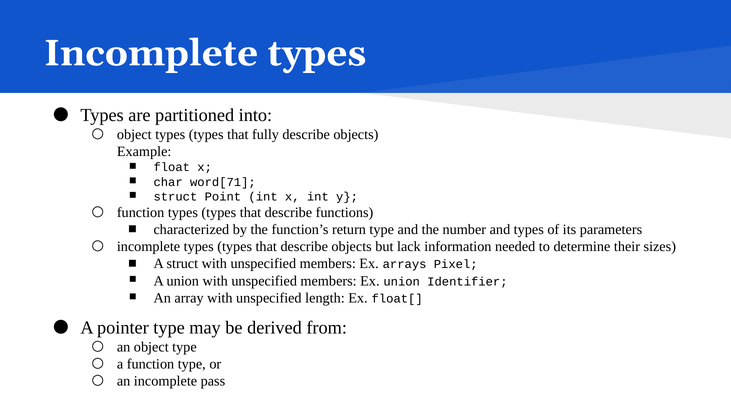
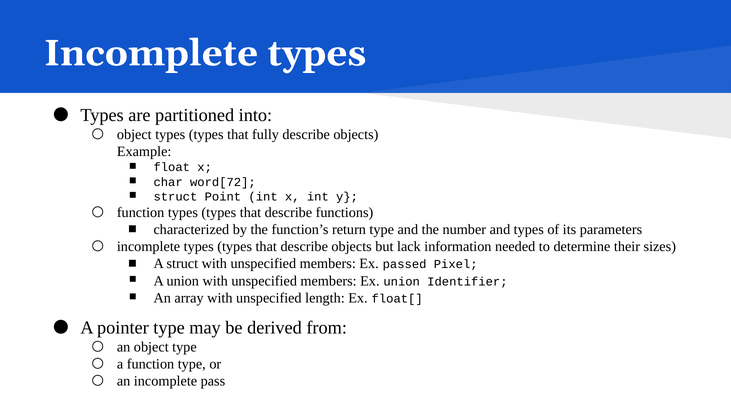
word[71: word[71 -> word[72 (223, 182)
arrays: arrays -> passed (405, 265)
